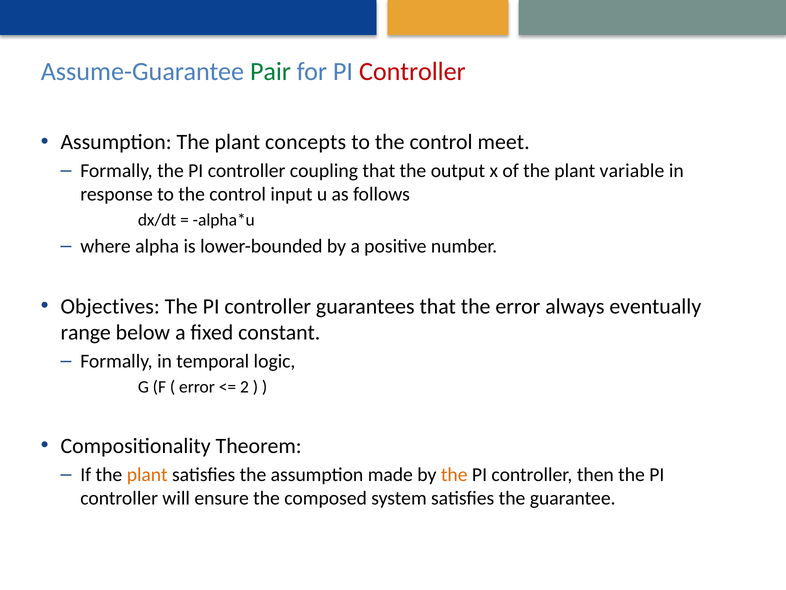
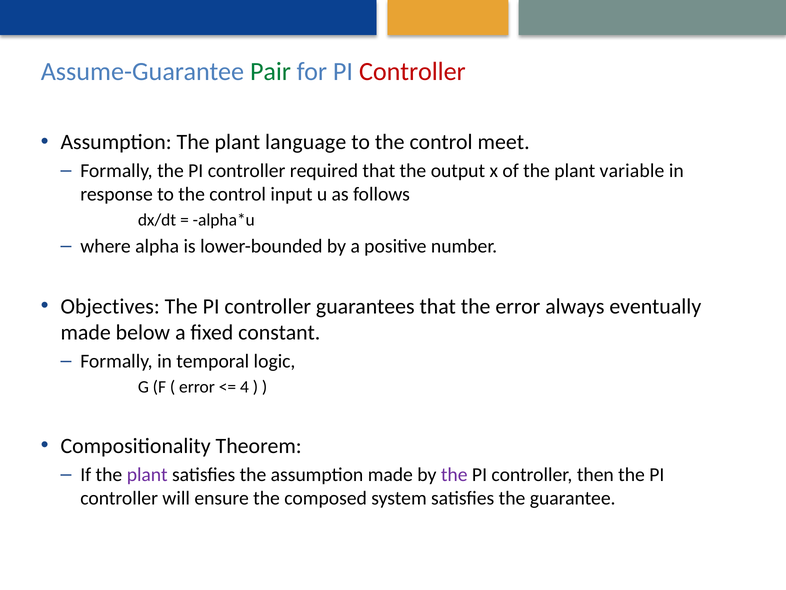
concepts: concepts -> language (306, 142)
coupling: coupling -> required (324, 171)
range: range -> made (86, 332)
2: 2 -> 4 (244, 387)
plant colour: orange -> purple (147, 474)
the colour: orange -> purple (454, 474)
